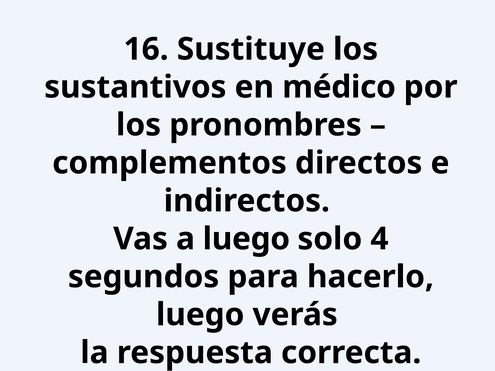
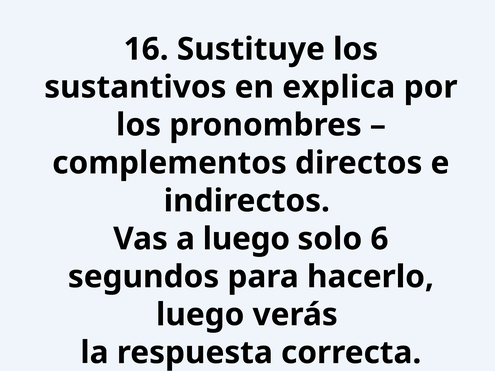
médico: médico -> explica (339, 87)
4: 4 -> 6 (379, 239)
